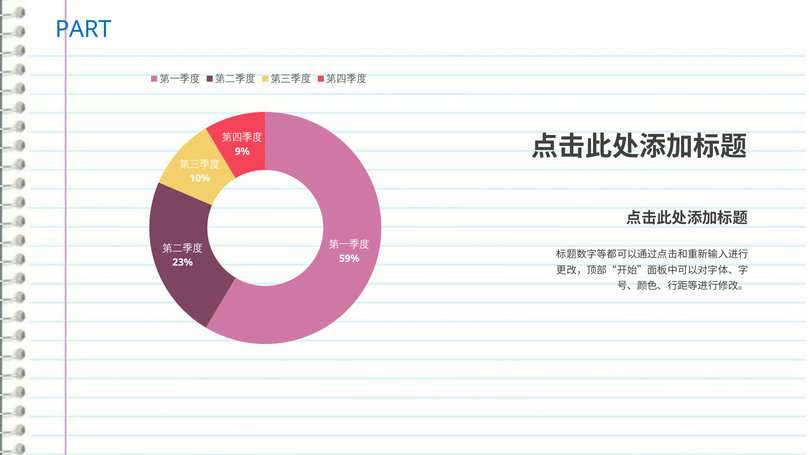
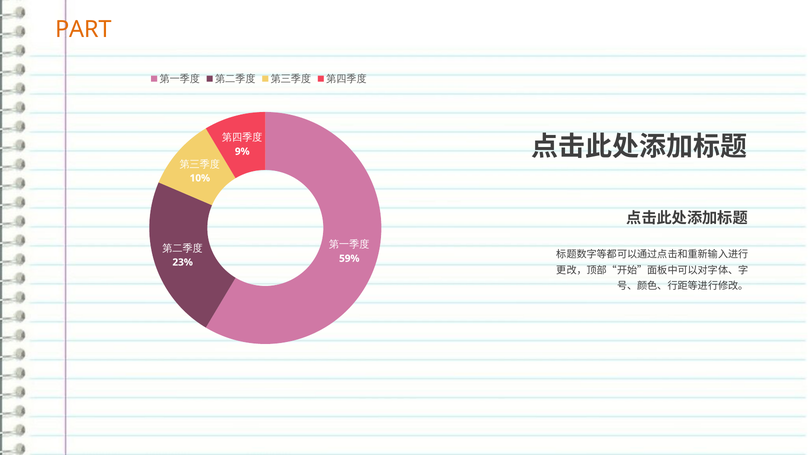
PART colour: blue -> orange (83, 30)
